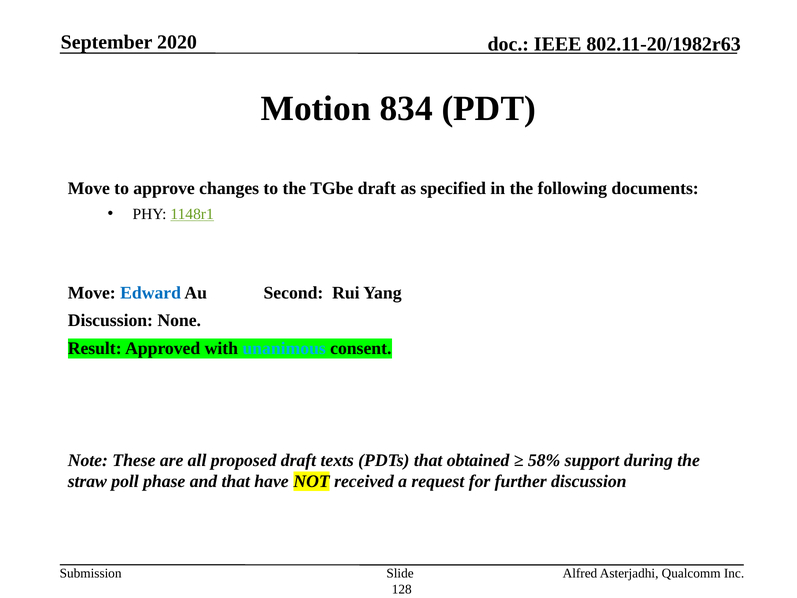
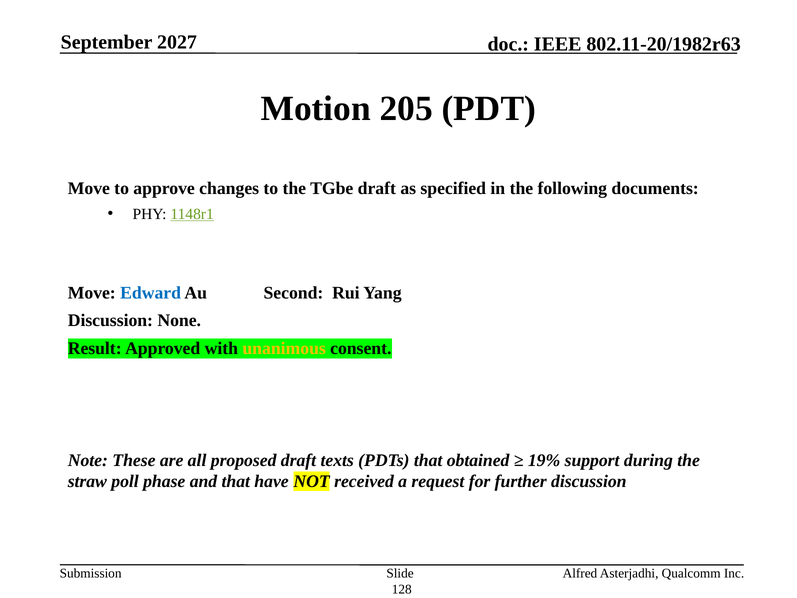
2020: 2020 -> 2027 (177, 42)
834: 834 -> 205 (406, 109)
unanimous colour: light blue -> yellow (284, 348)
58%: 58% -> 19% (544, 460)
